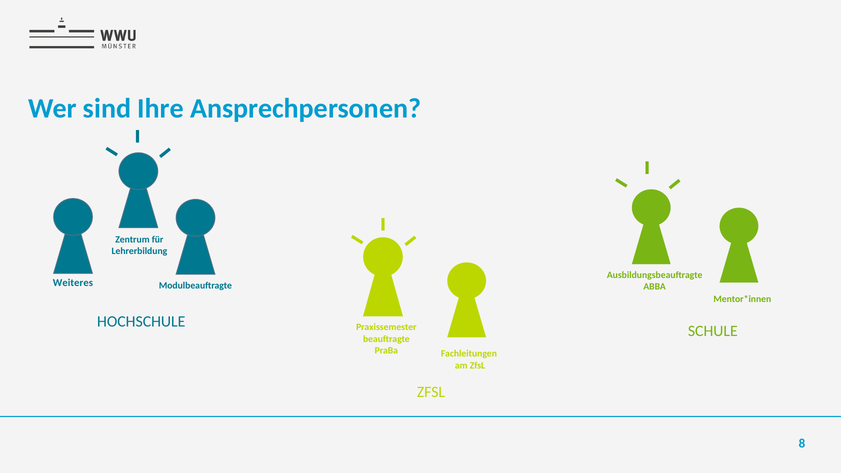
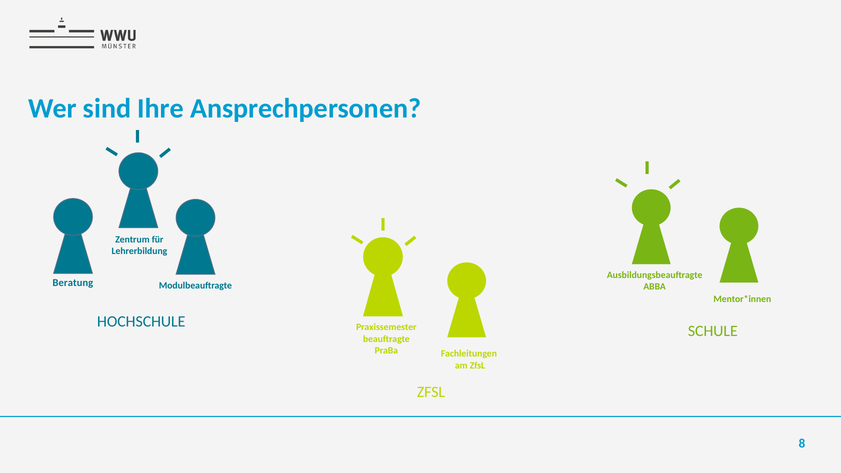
Weiteres: Weiteres -> Beratung (73, 283)
